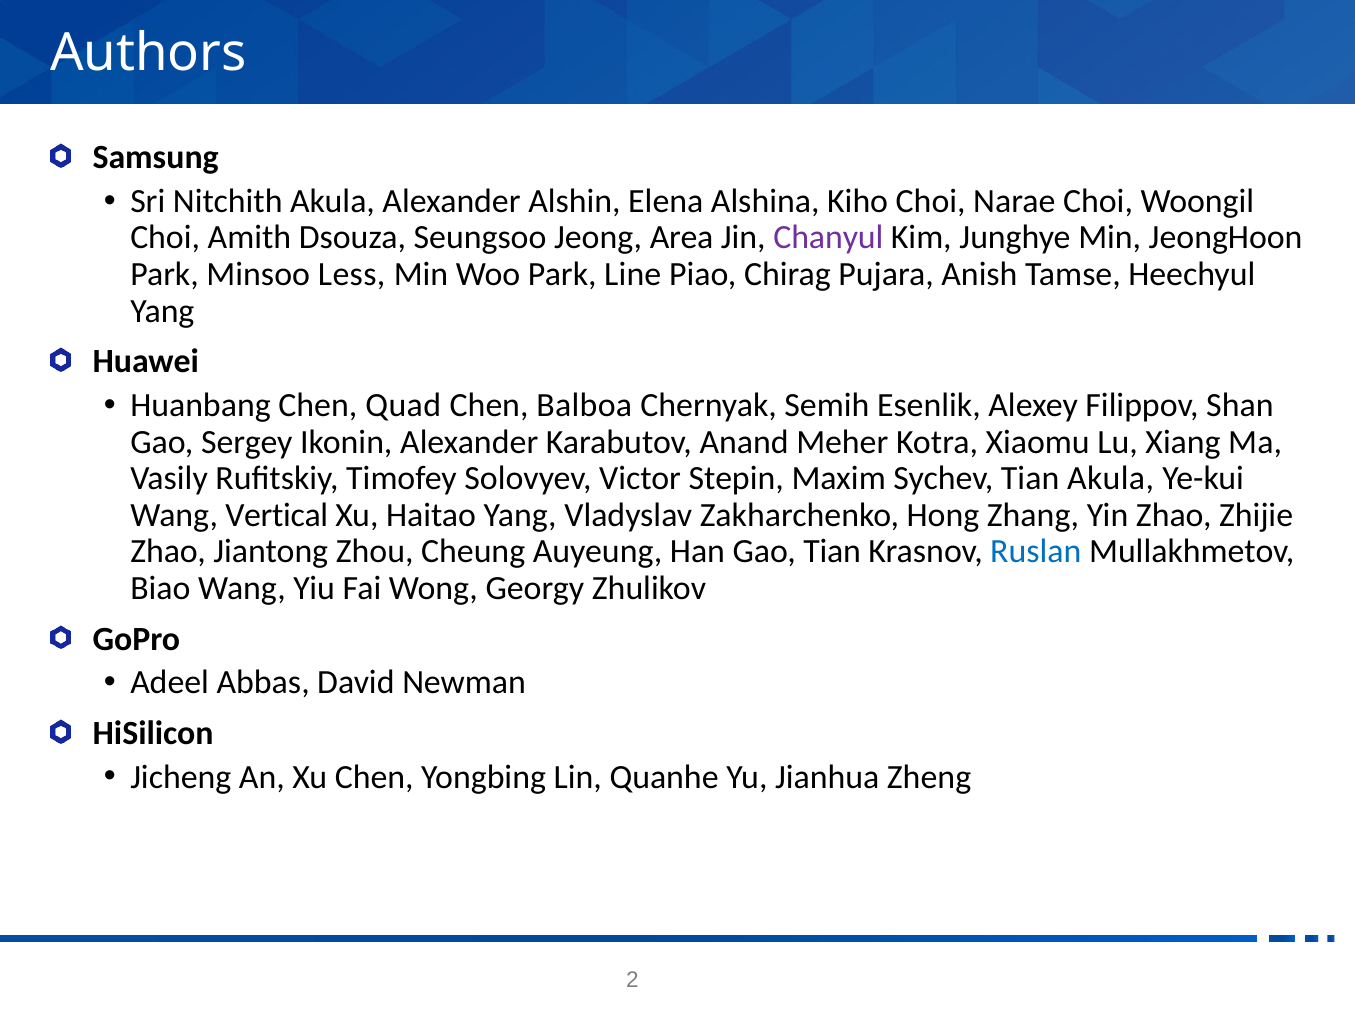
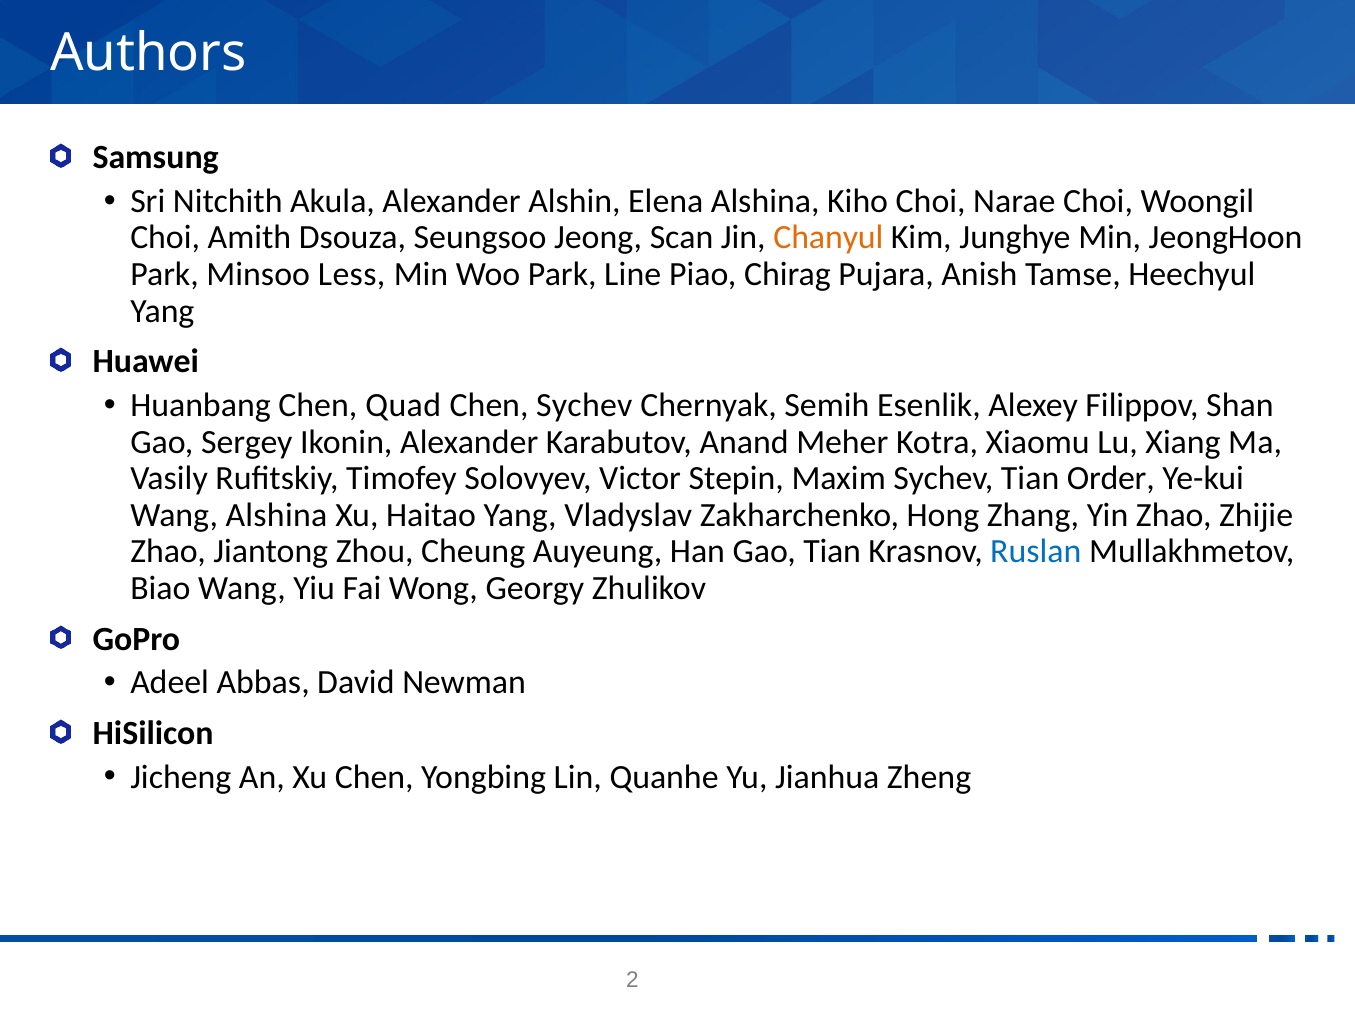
Area: Area -> Scan (682, 238)
Chanyul colour: purple -> orange (828, 238)
Chen Balboa: Balboa -> Sychev (584, 405)
Tian Akula: Akula -> Order (1111, 479)
Wang Vertical: Vertical -> Alshina (276, 515)
